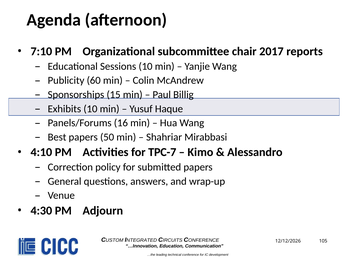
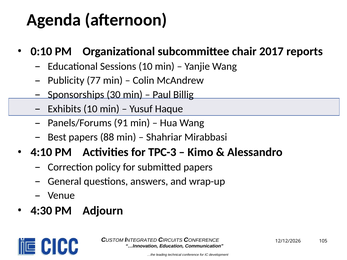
7:10: 7:10 -> 0:10 (41, 51)
60: 60 -> 77 (94, 81)
15: 15 -> 30 (114, 95)
16: 16 -> 91 (121, 123)
50: 50 -> 88 (107, 137)
TPC-7: TPC-7 -> TPC-3 (162, 152)
